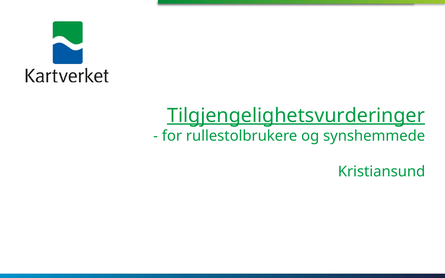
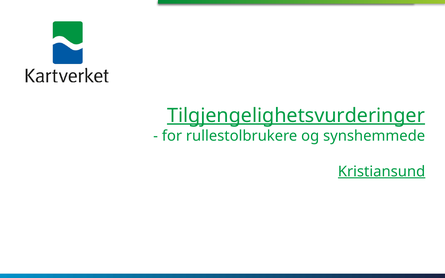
Kristiansund underline: none -> present (382, 172)
